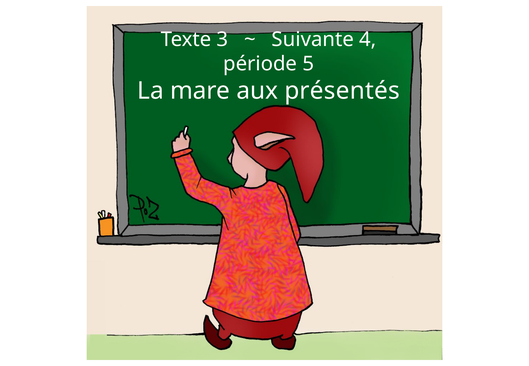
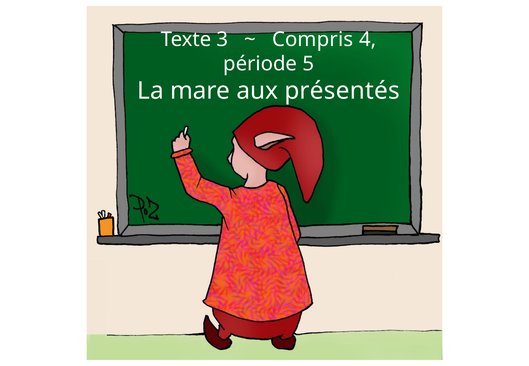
Suivante: Suivante -> Compris (313, 39)
